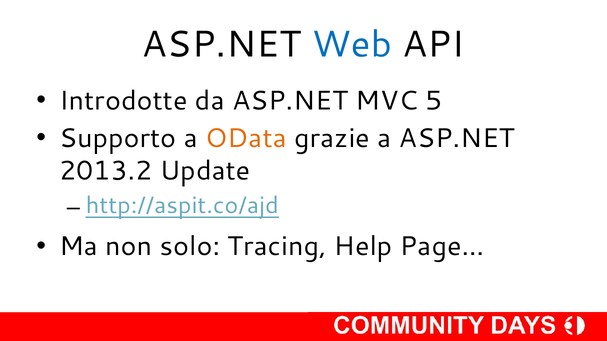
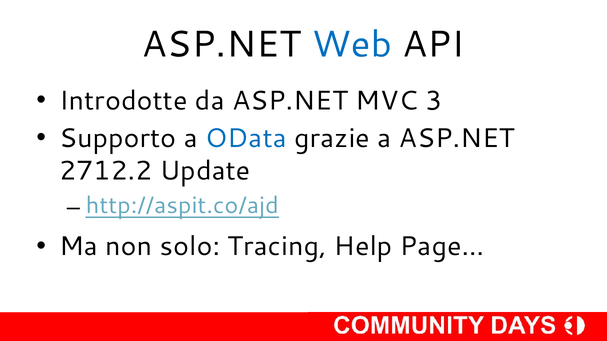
5: 5 -> 3 (434, 101)
OData colour: orange -> blue (246, 139)
2013.2: 2013.2 -> 2712.2 (106, 171)
